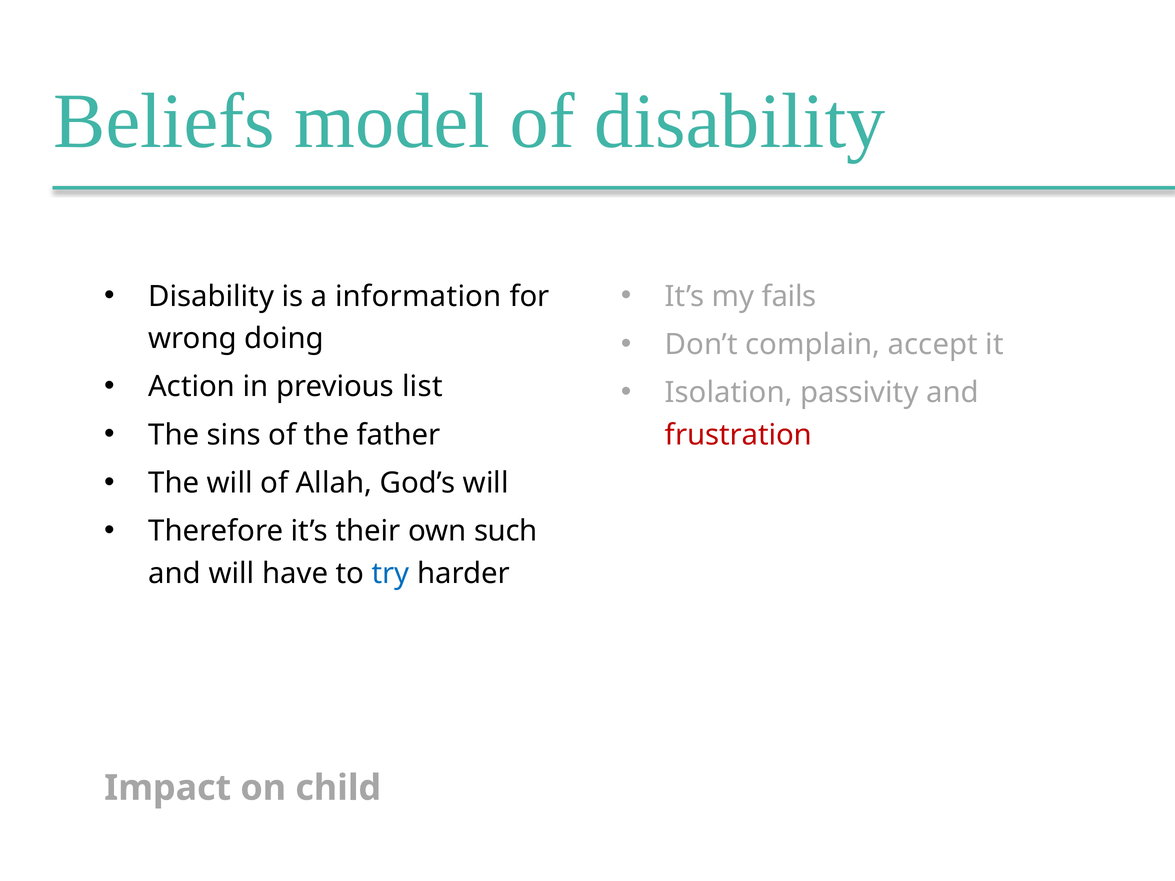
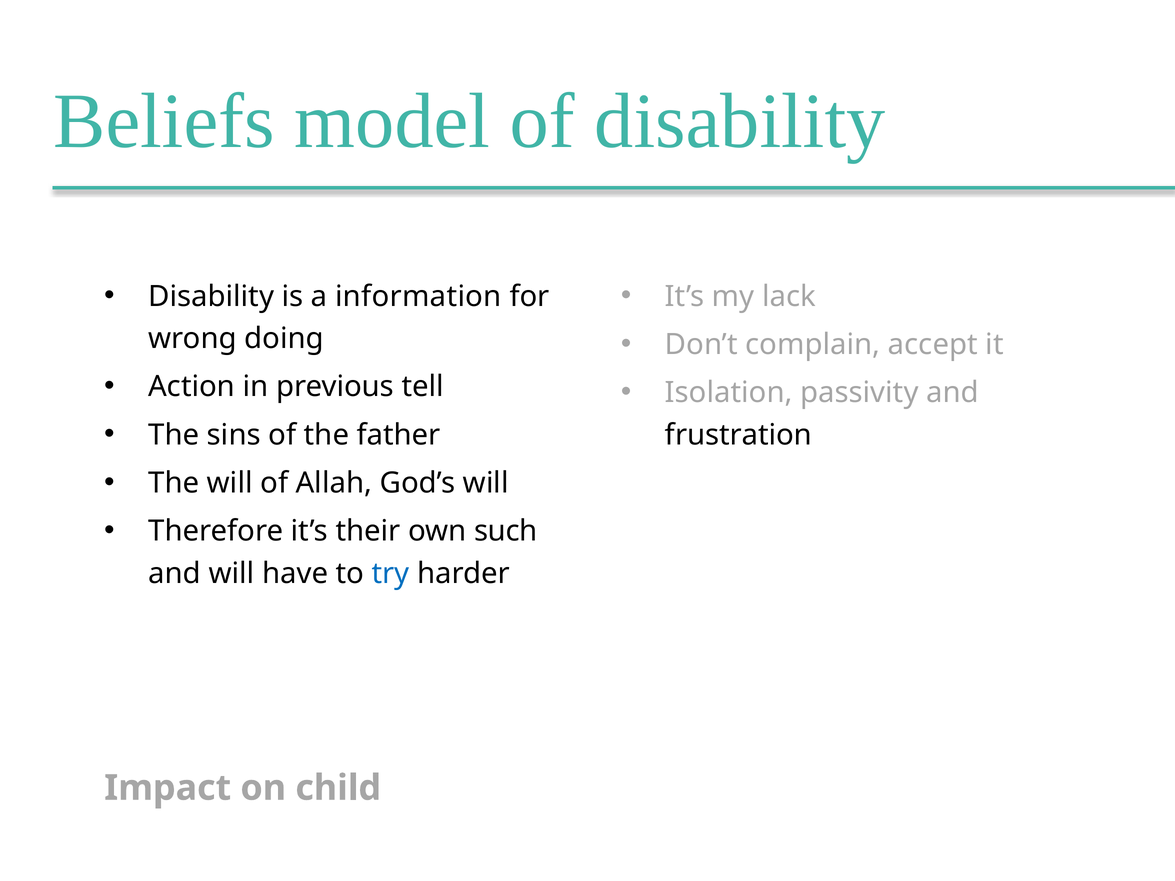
fails: fails -> lack (789, 296)
list: list -> tell (423, 387)
frustration colour: red -> black (738, 435)
